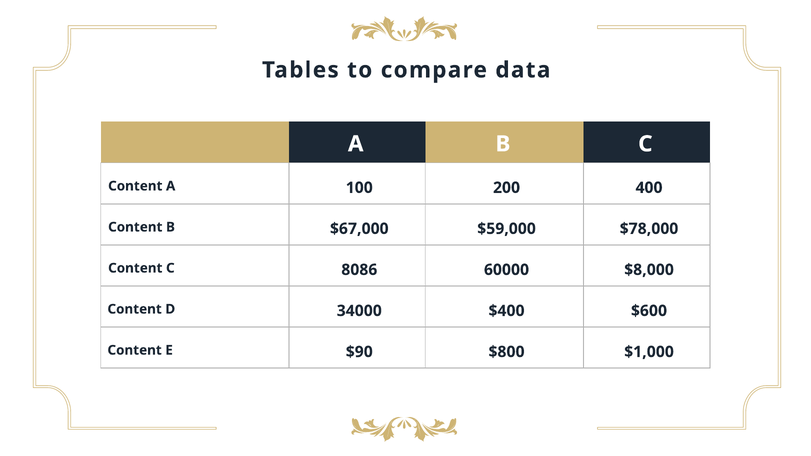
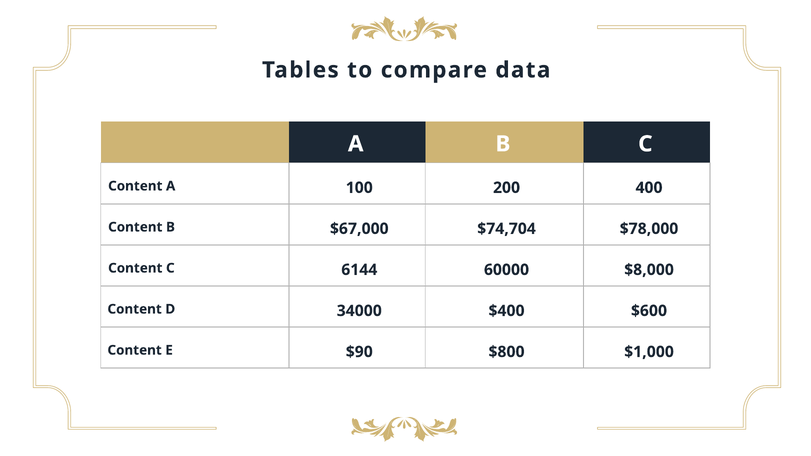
$59,000: $59,000 -> $74,704 (507, 229)
8086: 8086 -> 6144 (359, 270)
